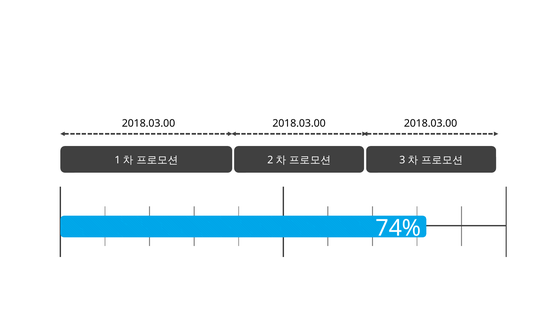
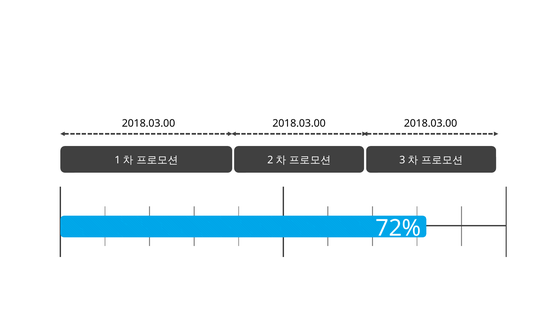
74%: 74% -> 72% (398, 228)
